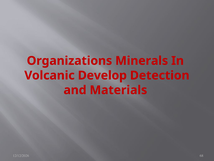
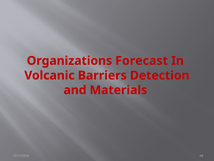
Minerals: Minerals -> Forecast (142, 61)
Develop: Develop -> Barriers (102, 75)
